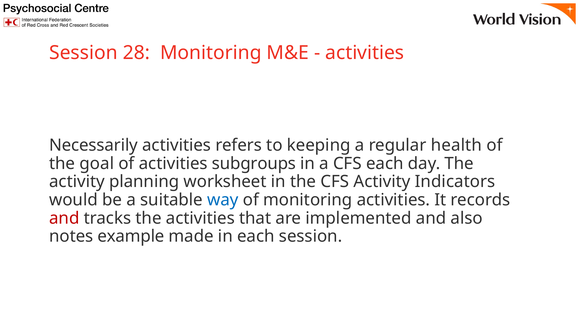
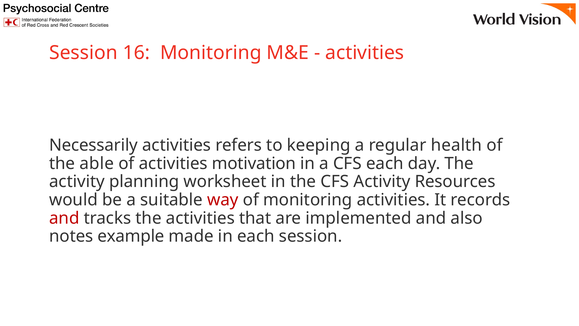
28: 28 -> 16 (136, 53)
goal: goal -> able (97, 163)
subgroups: subgroups -> motivation (254, 163)
Indicators: Indicators -> Resources (455, 181)
way colour: blue -> red (223, 200)
